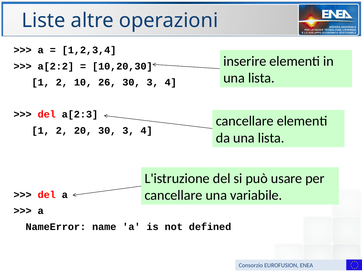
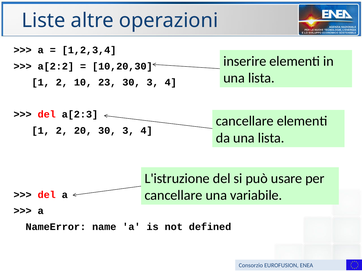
26: 26 -> 23 (107, 82)
